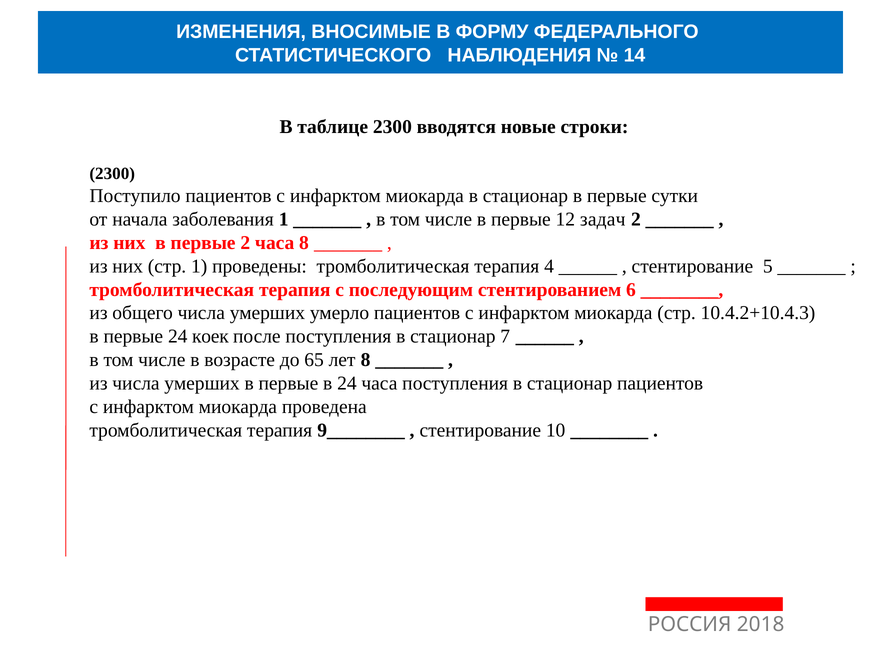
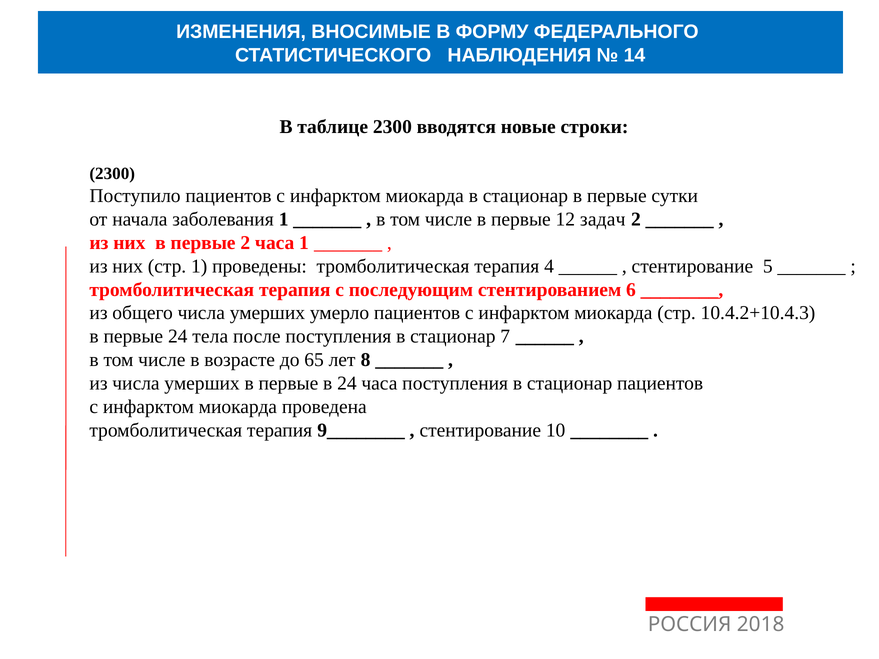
часа 8: 8 -> 1 (304, 243)
коек: коек -> тела (210, 337)
